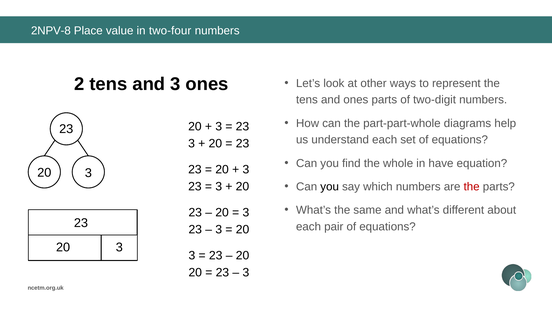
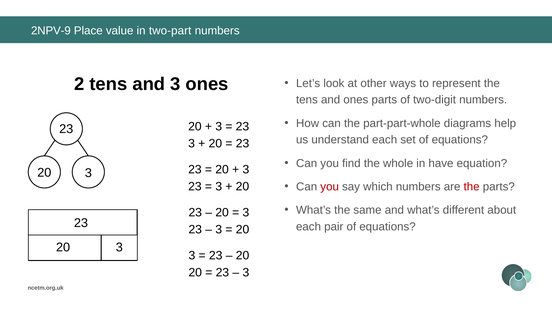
2NPV-8: 2NPV-8 -> 2NPV-9 (51, 31)
two-four: two-four -> two-part (170, 31)
you colour: black -> red (330, 187)
